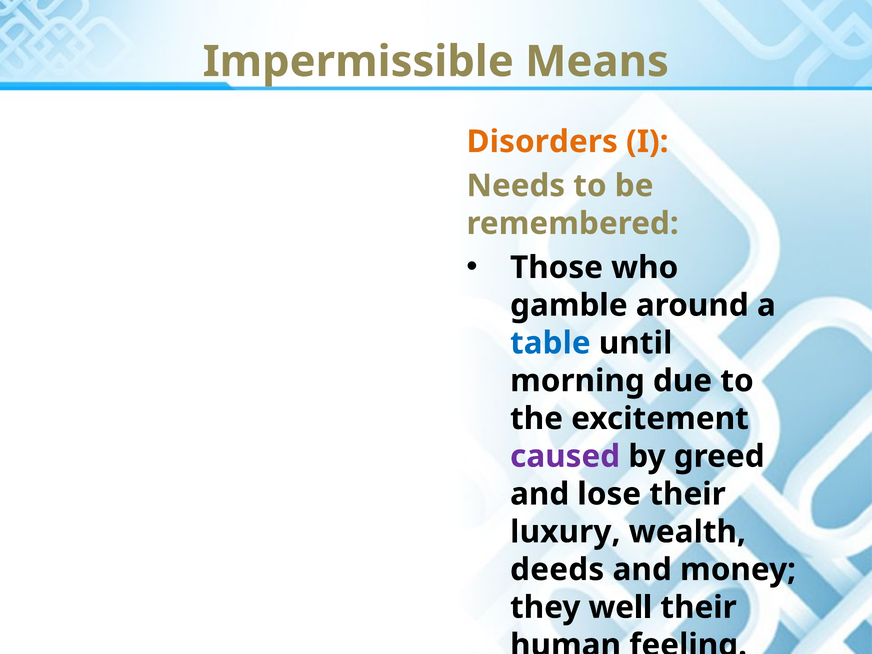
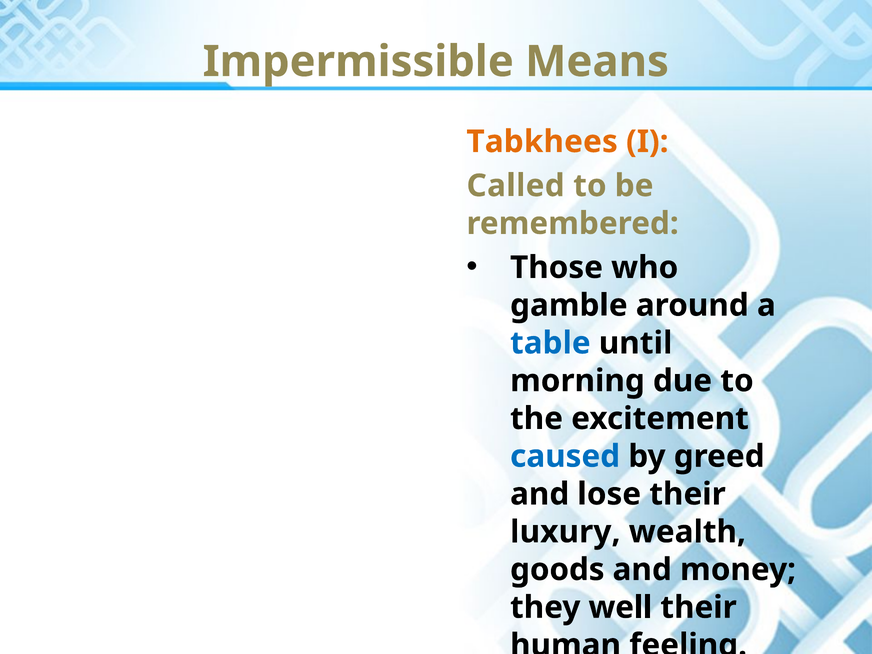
Disorders: Disorders -> Tabkhees (542, 142)
Needs: Needs -> Called (516, 186)
caused colour: purple -> blue (565, 456)
deeds: deeds -> goods (557, 570)
